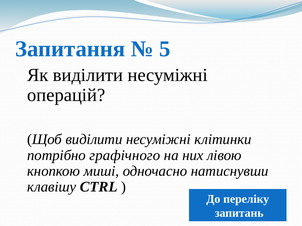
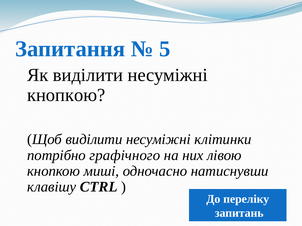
операцій: операцій -> кнопкою (66, 95)
